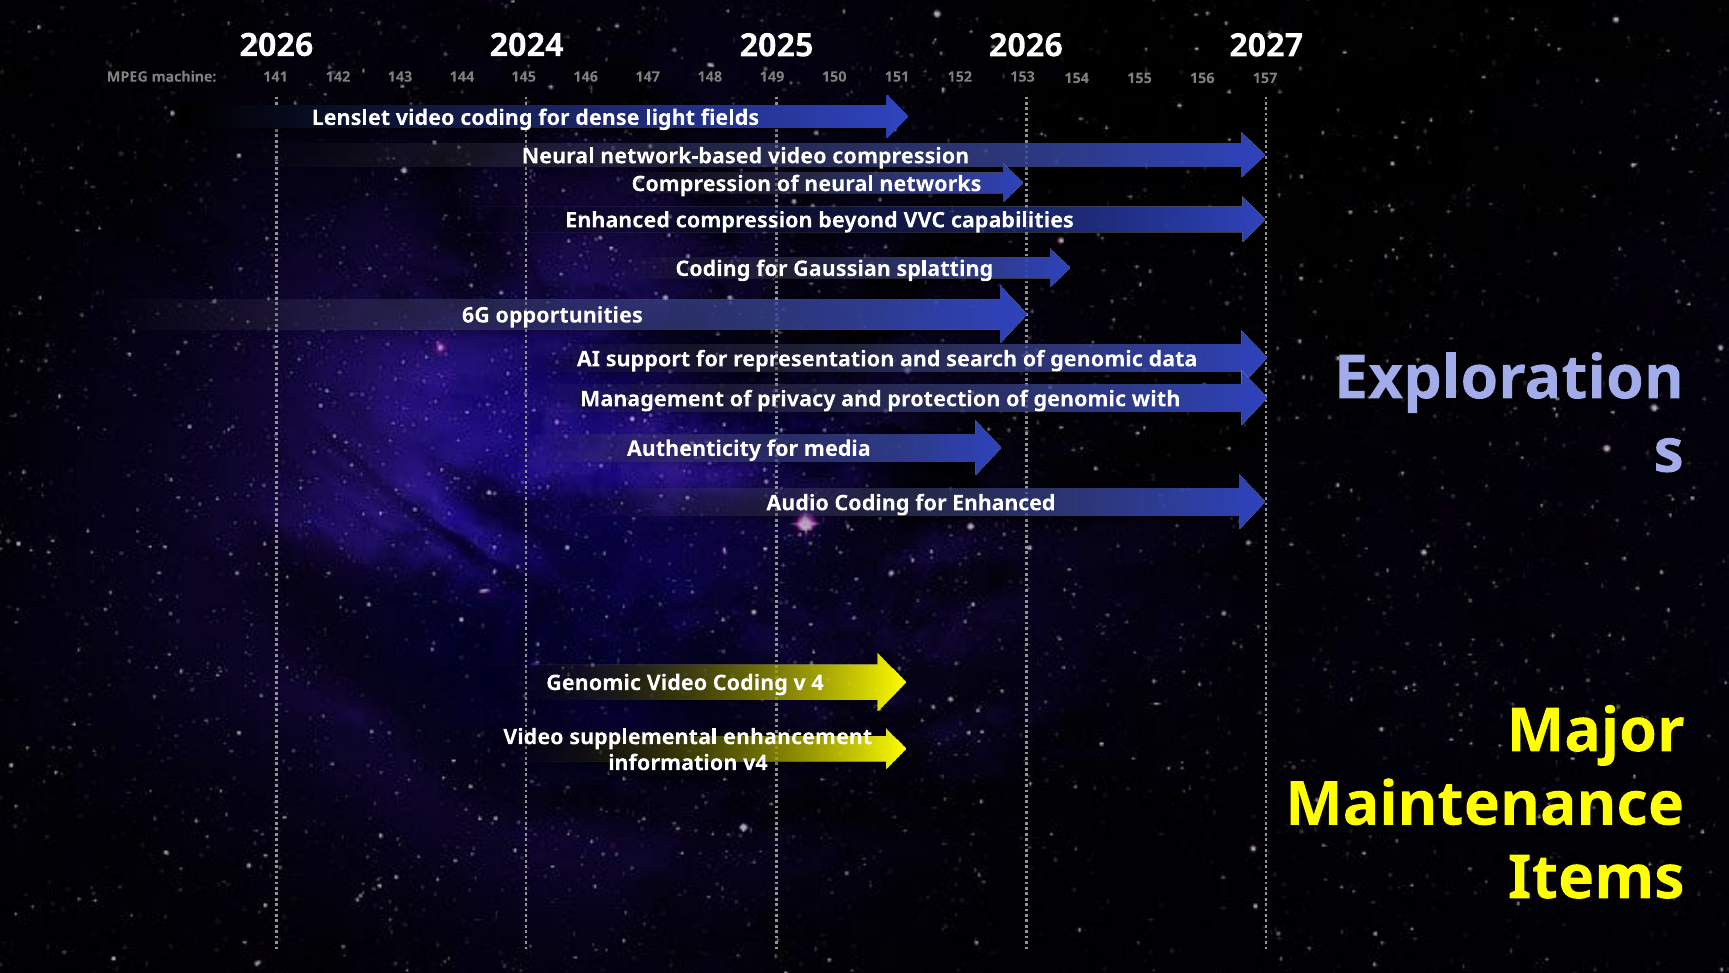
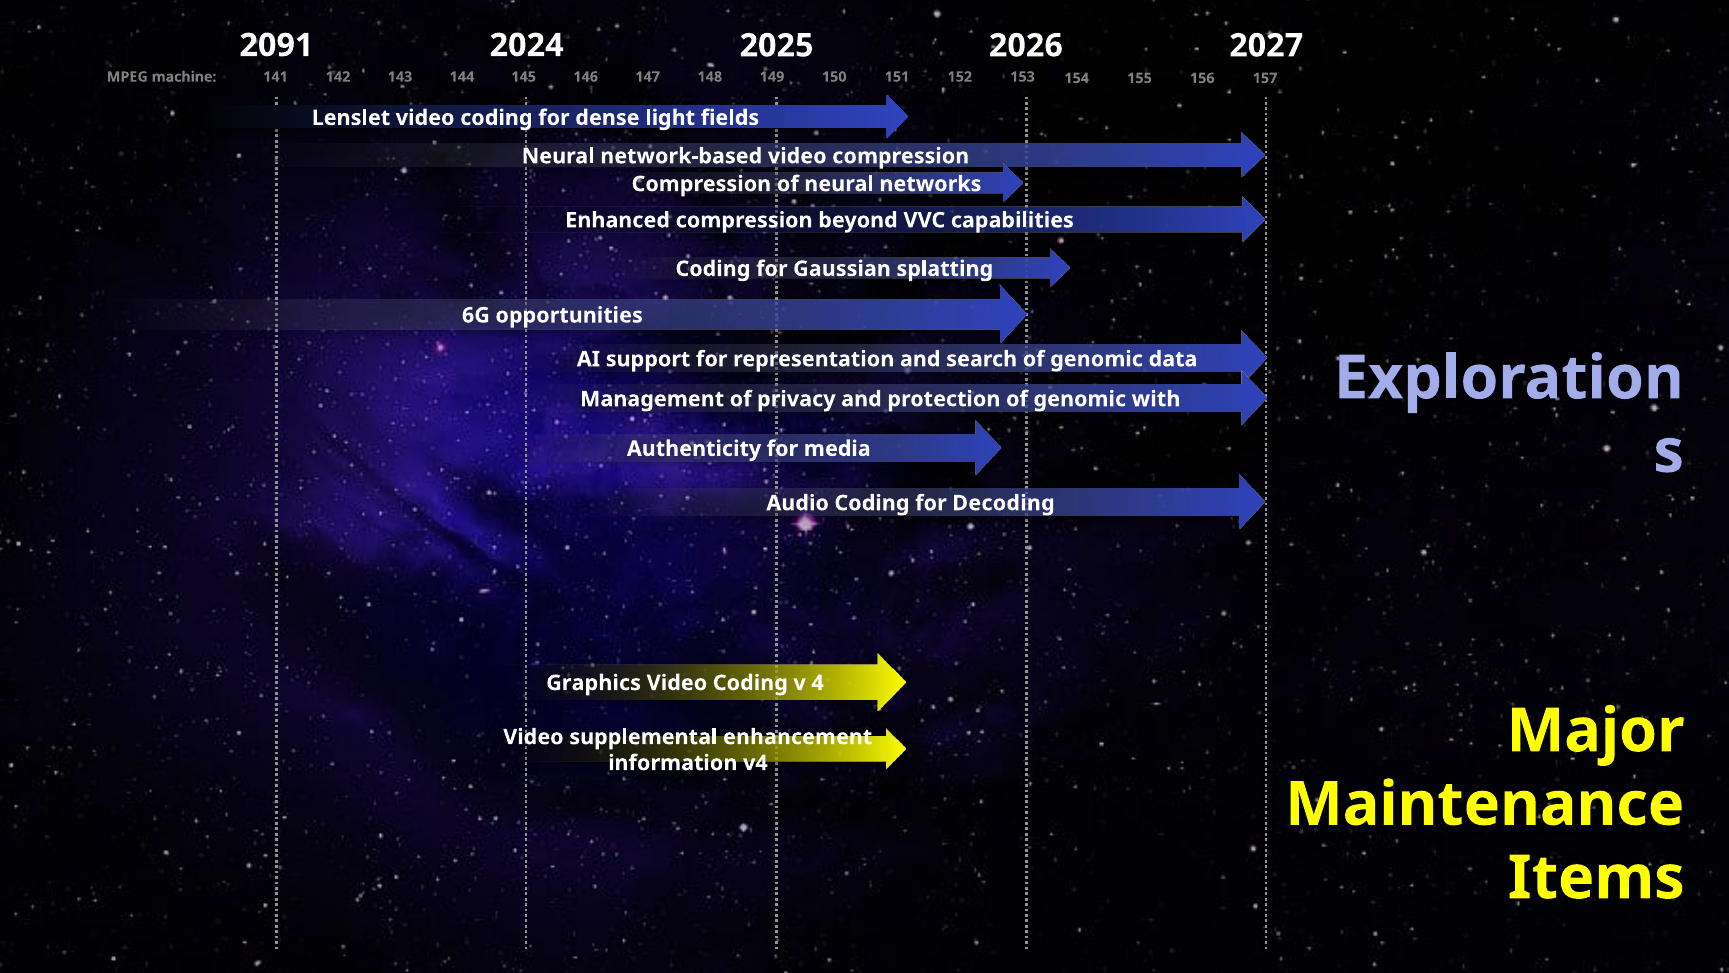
2026: 2026 -> 2091 (276, 45)
for Enhanced: Enhanced -> Decoding (1004, 503)
Genomic: Genomic -> Graphics (594, 683)
